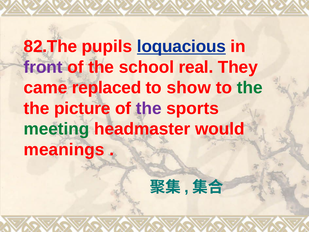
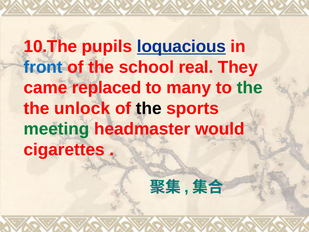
82.The: 82.The -> 10.The (50, 47)
front colour: purple -> blue (43, 67)
show: show -> many (189, 88)
picture: picture -> unlock (82, 108)
the colour: purple -> black (149, 108)
meanings: meanings -> cigarettes (64, 149)
